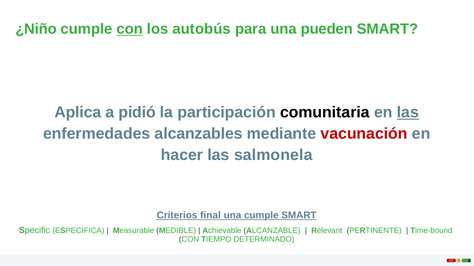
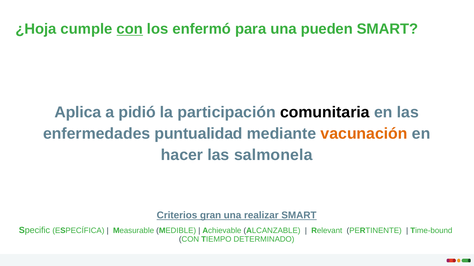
¿Niño: ¿Niño -> ¿Hoja (36, 29)
autobús: autobús -> enfermó (202, 29)
las underline: present -> none (408, 113)
alcanzables: alcanzables -> puntualidad (199, 134)
vacunación colour: red -> orange (364, 134)
final: final -> gran (211, 216)
una cumple: cumple -> realizar (261, 216)
